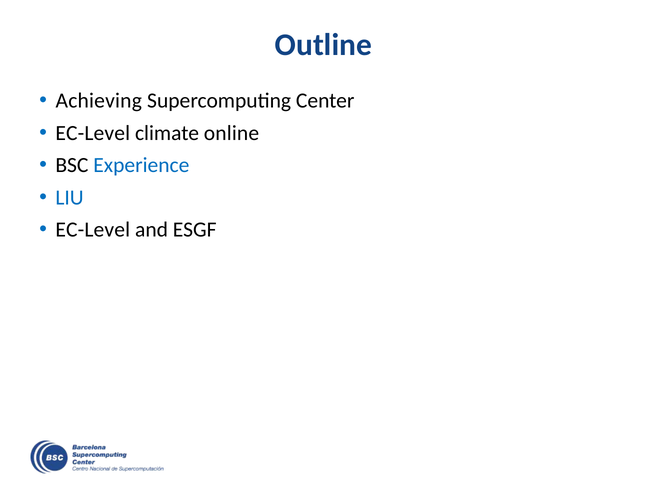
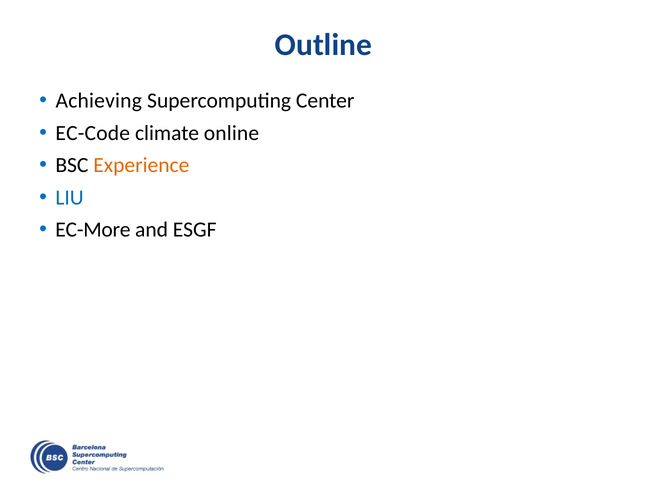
EC-Level: EC-Level -> EC-Code (93, 133)
Experience colour: blue -> orange (141, 165)
EC-Level: EC-Level -> EC-More (93, 229)
